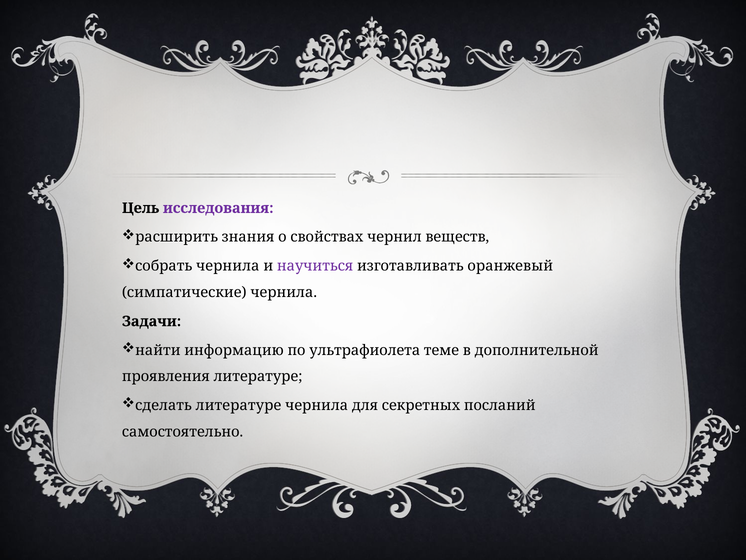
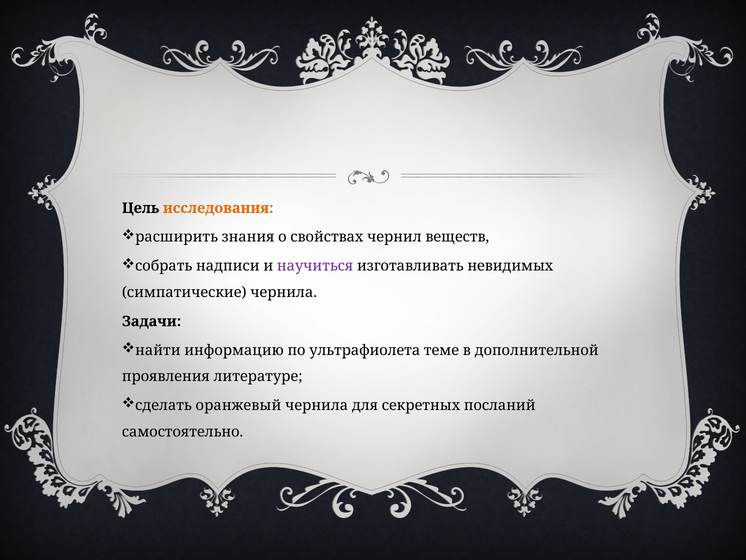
исследования colour: purple -> orange (218, 208)
собрать чернила: чернила -> надписи (228, 266)
оранжевый: оранжевый -> невидимых (510, 266)
сделать литературе: литературе -> оранжевый (238, 405)
